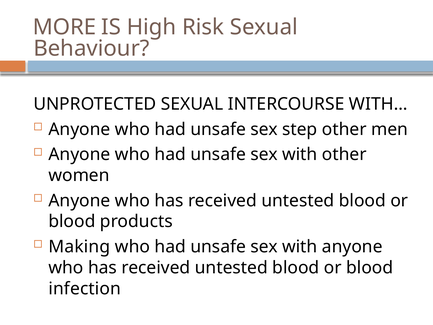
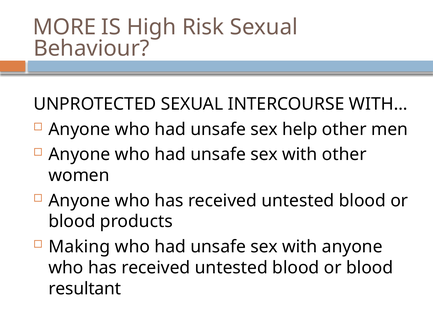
step: step -> help (300, 129)
infection: infection -> resultant (85, 288)
